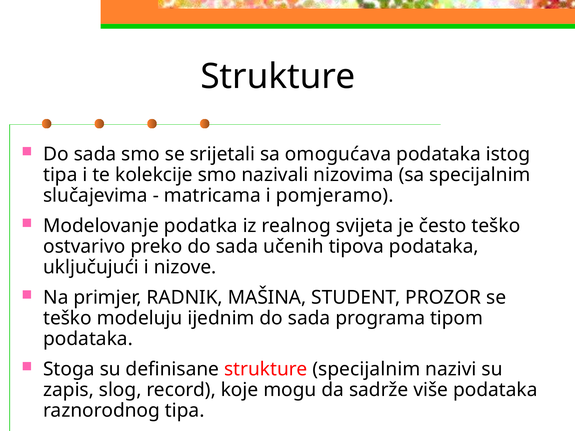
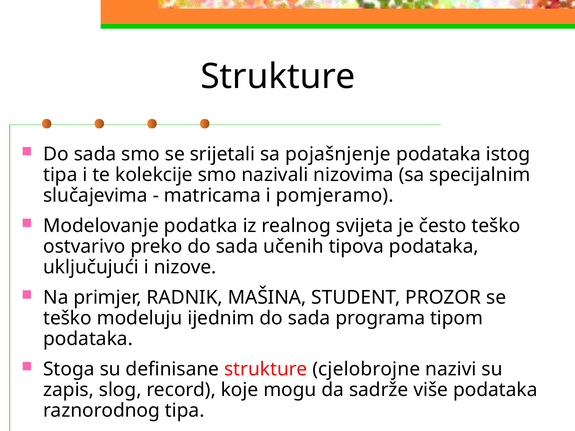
omogućava: omogućava -> pojašnjenje (338, 154)
strukture specijalnim: specijalnim -> cjelobrojne (366, 369)
